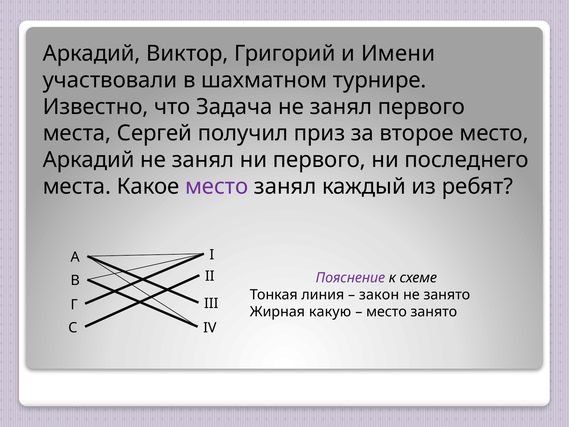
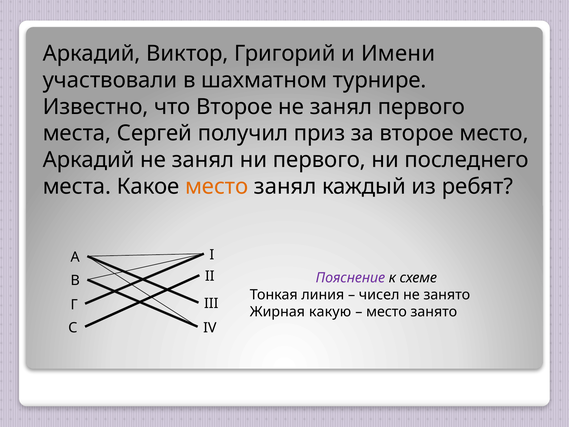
что Задача: Задача -> Второе (234, 107)
место colour: purple -> orange (217, 186)
закон: закон -> чисел (379, 295)
